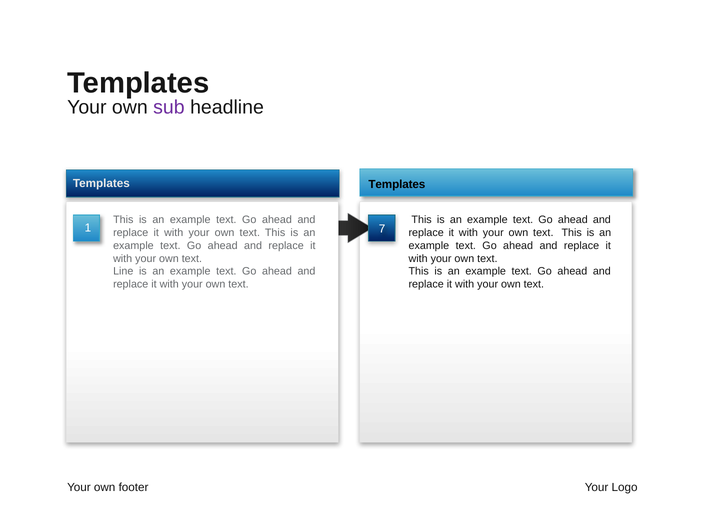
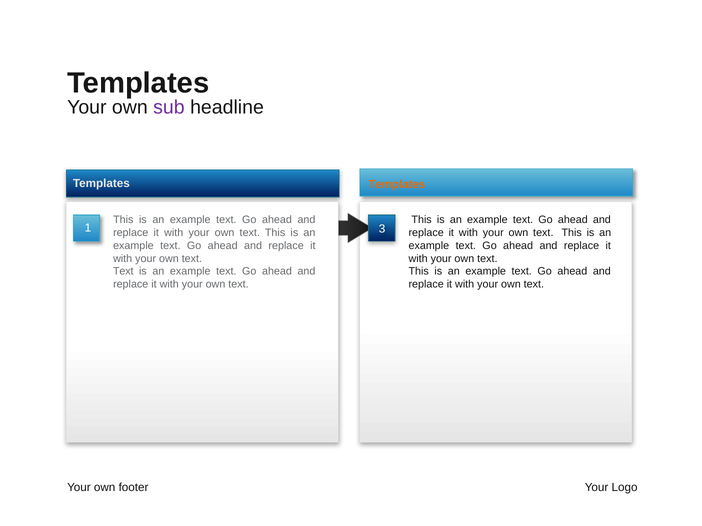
Templates colour: black -> orange (397, 185)
7: 7 -> 3 (382, 229)
Line: Line -> Text (123, 272)
